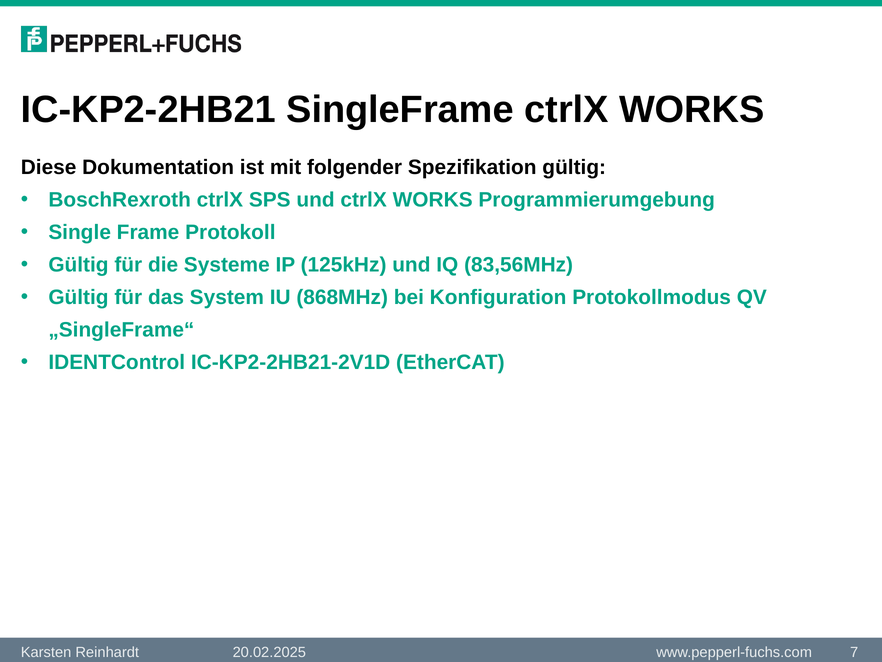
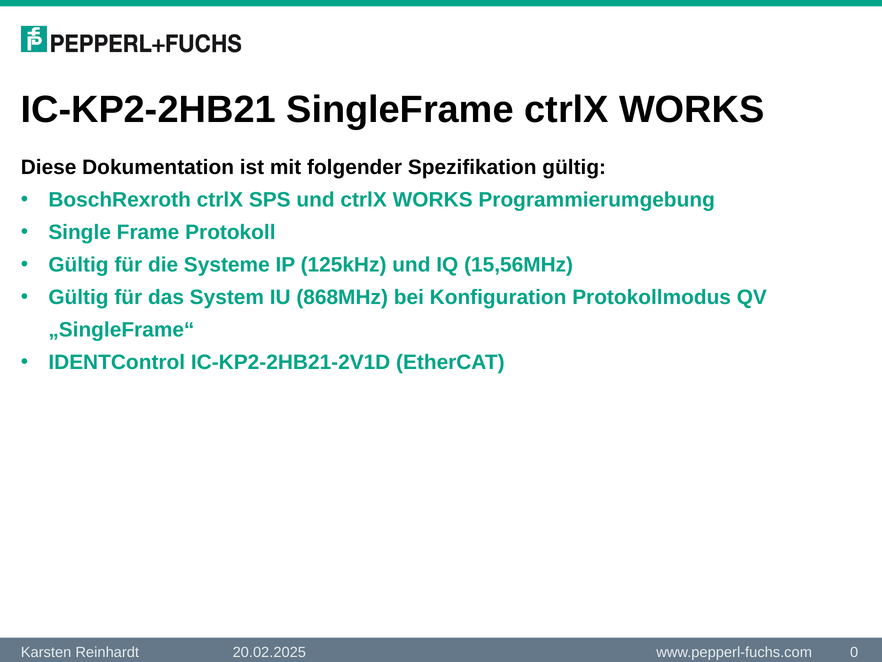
83,56MHz: 83,56MHz -> 15,56MHz (519, 265)
7: 7 -> 0 (854, 652)
